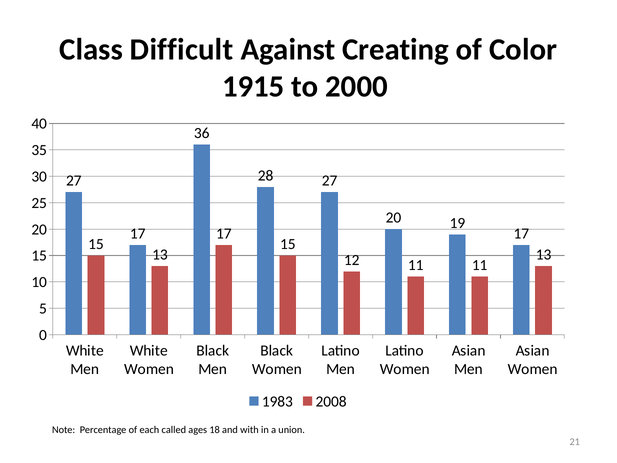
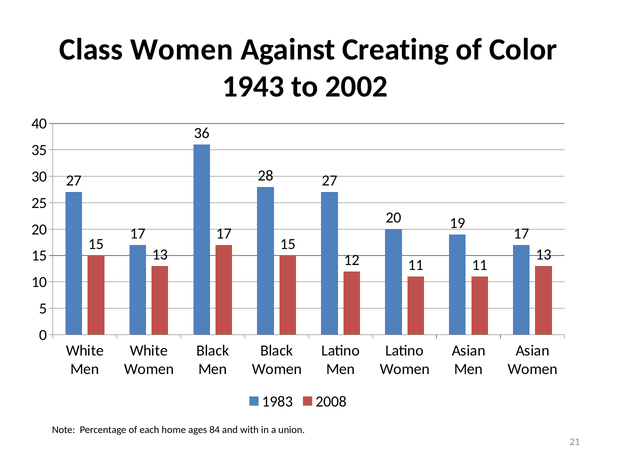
Class Difficult: Difficult -> Women (182, 49)
1915: 1915 -> 1943 (253, 86)
2000: 2000 -> 2002 (357, 86)
called: called -> home (174, 430)
18: 18 -> 84 (215, 430)
